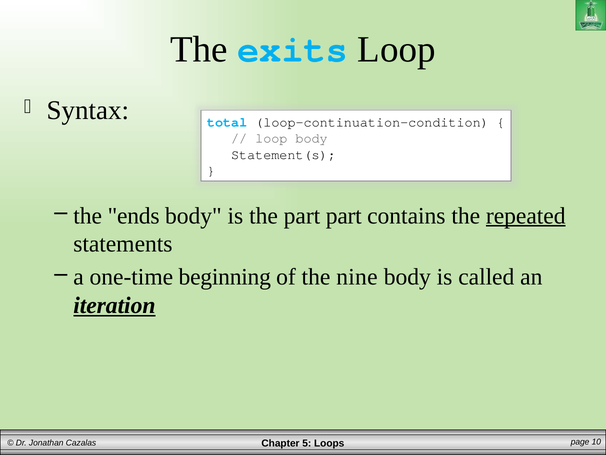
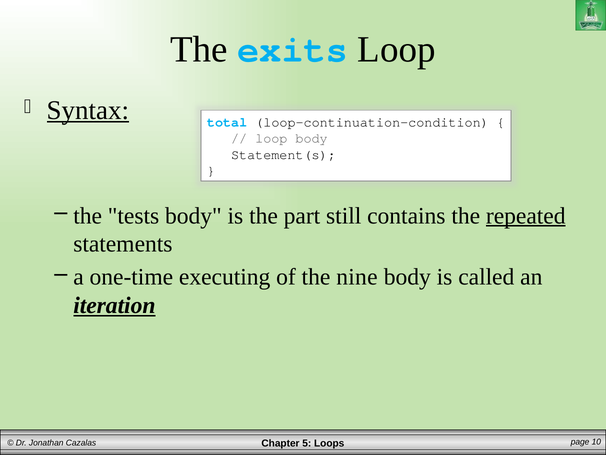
Syntax underline: none -> present (88, 110)
ends: ends -> tests (134, 216)
part part: part -> still (344, 216)
beginning: beginning -> executing (225, 277)
